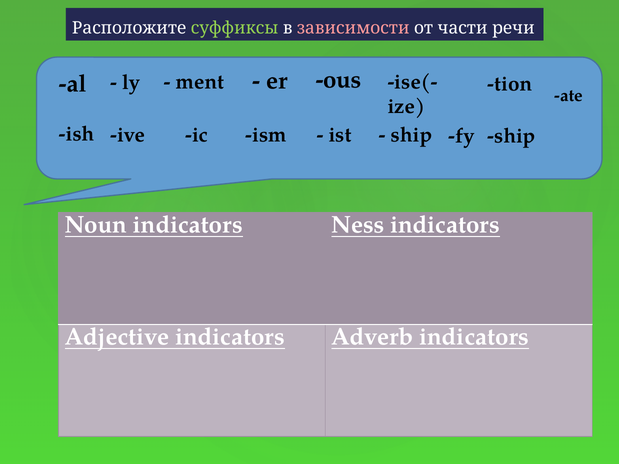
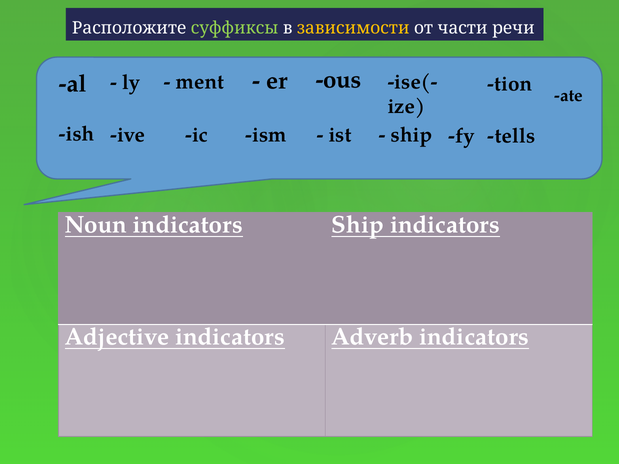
зависимости colour: pink -> yellow (353, 28)
fy ship: ship -> tells (511, 136)
indicators Ness: Ness -> Ship (358, 225)
